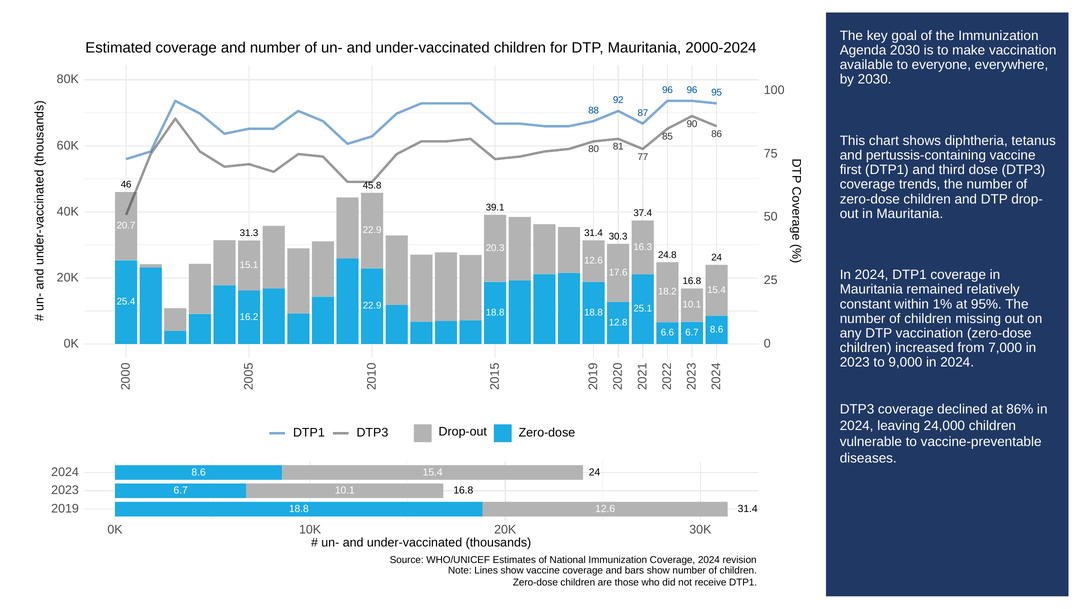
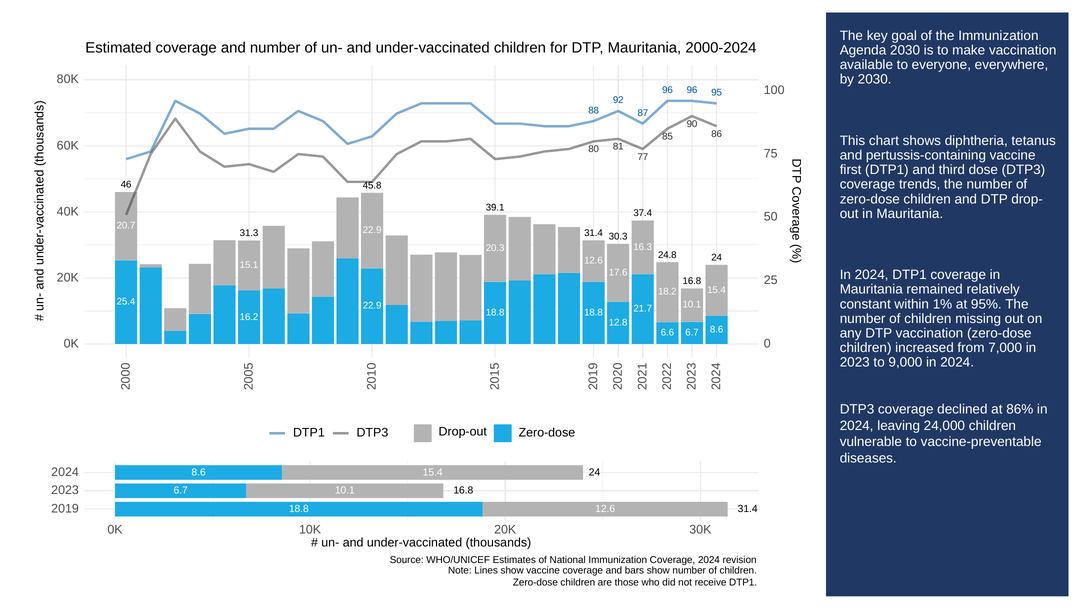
25.1: 25.1 -> 21.7 (643, 309)
